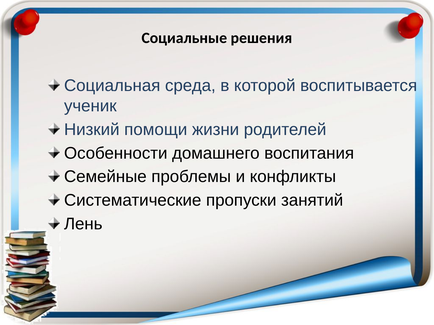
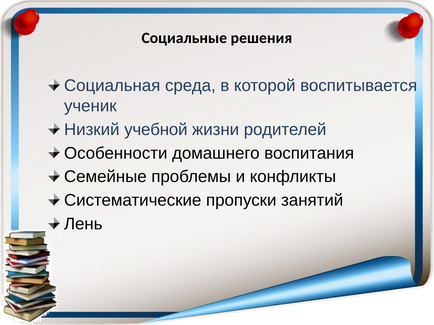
помощи: помощи -> учебной (156, 130)
